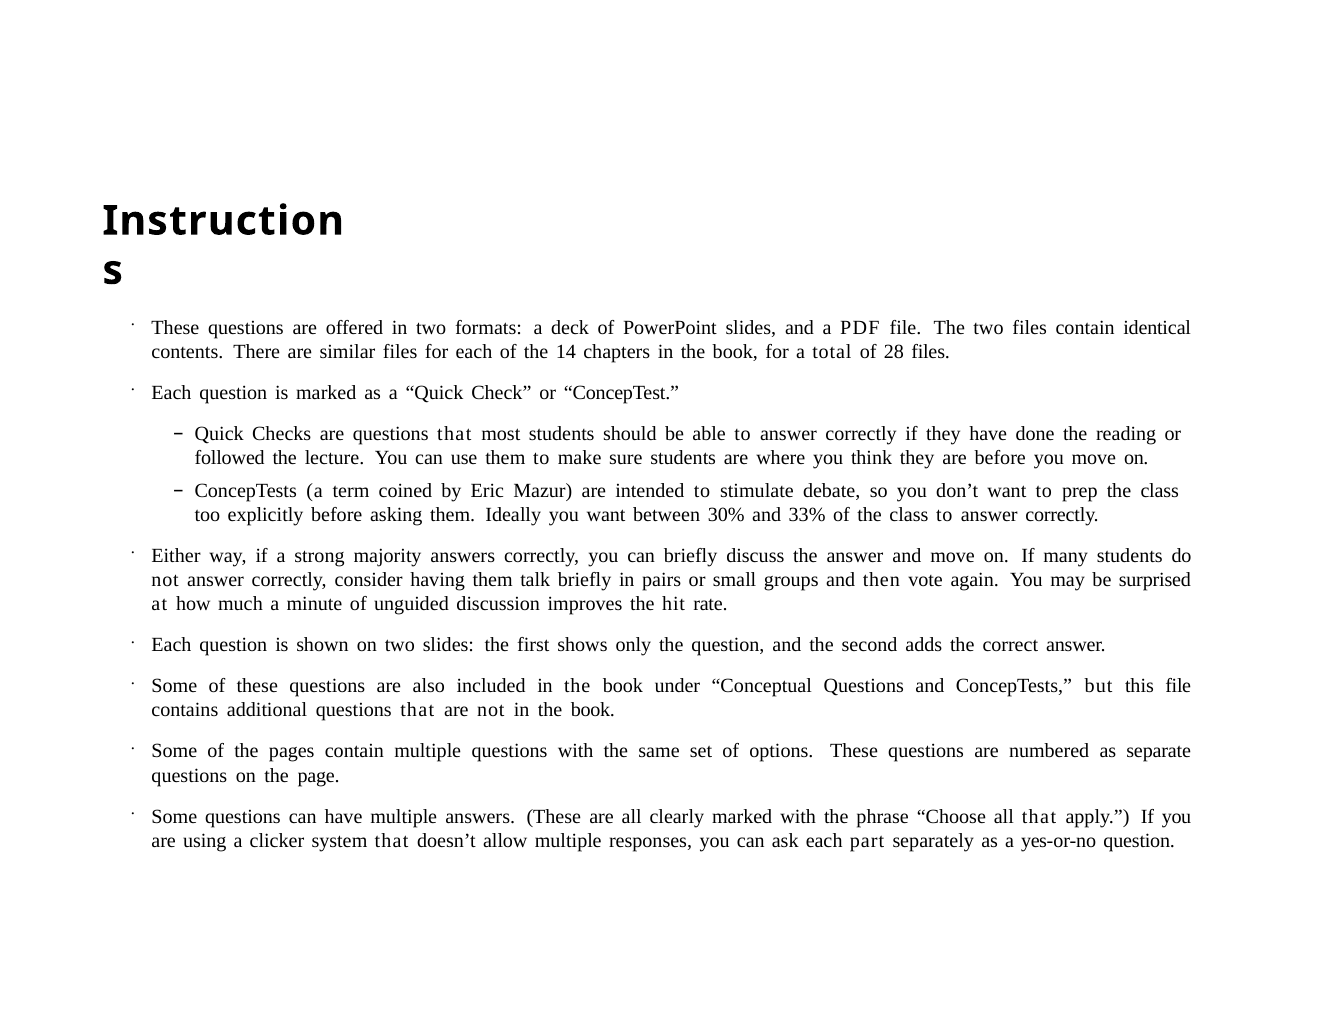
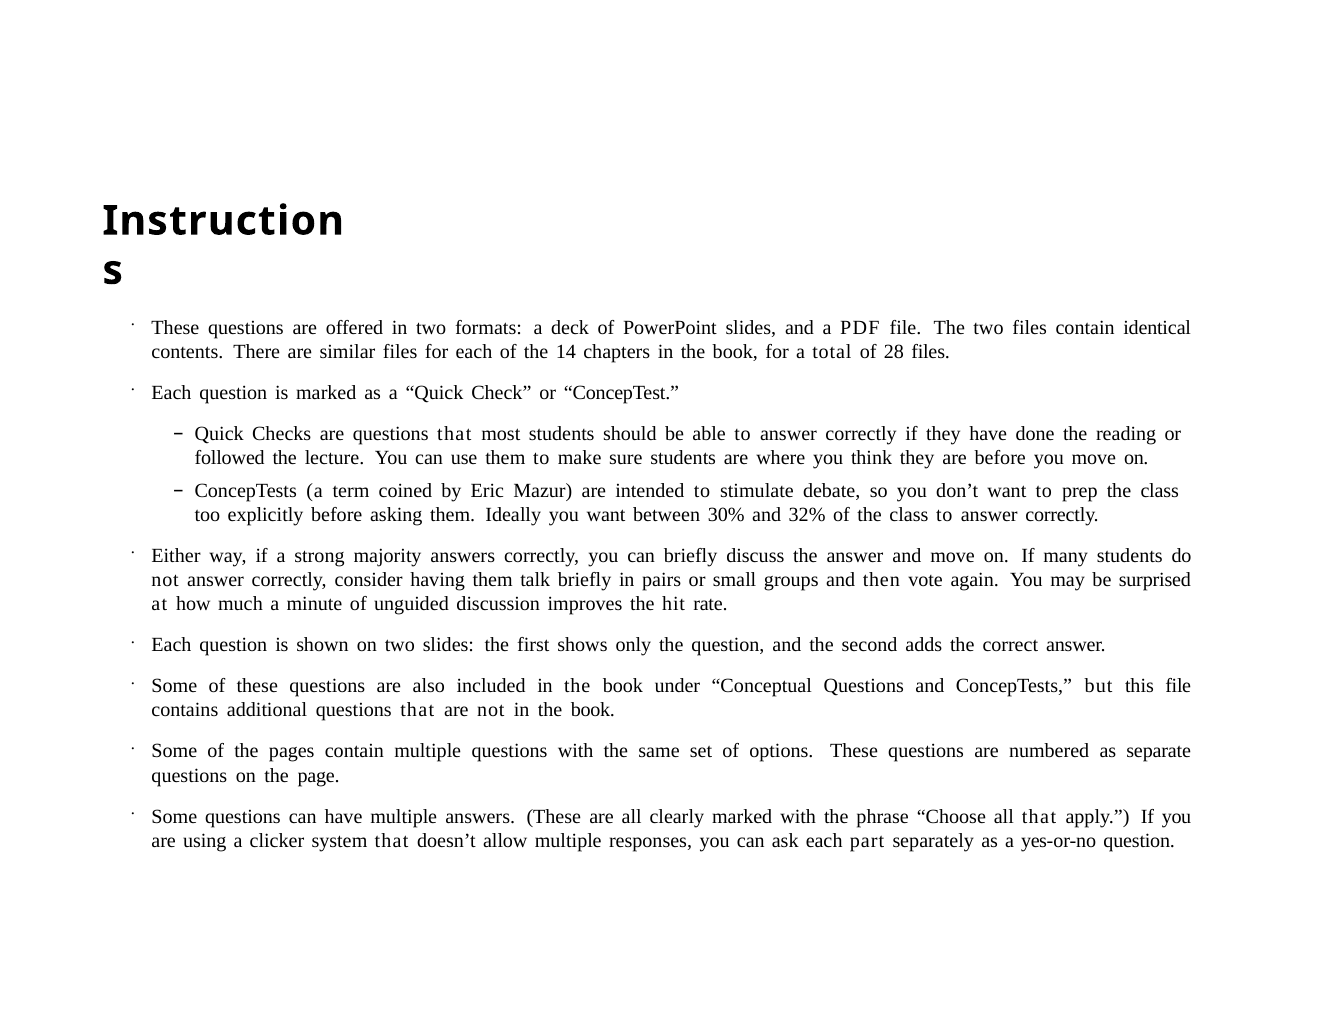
33%: 33% -> 32% (807, 515)
